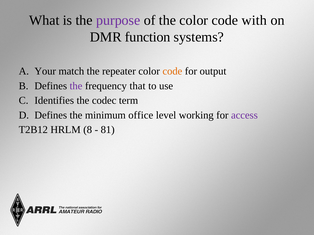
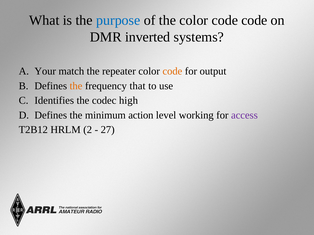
purpose colour: purple -> blue (118, 20)
code with: with -> code (254, 20)
function: function -> inverted (148, 37)
the colour: purple -> orange (76, 86)
term: term -> high (128, 101)
office: office -> action (141, 115)
8: 8 -> 2 (88, 130)
81: 81 -> 27 (108, 130)
